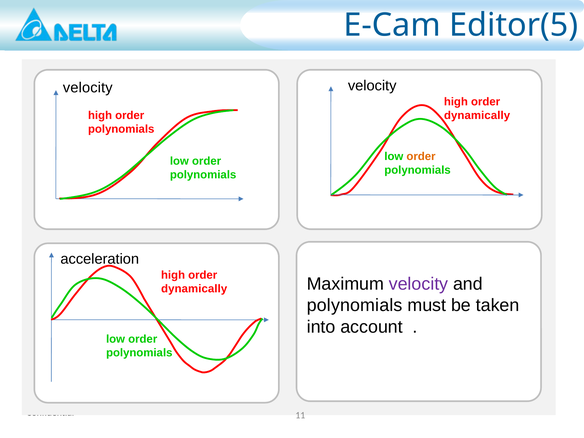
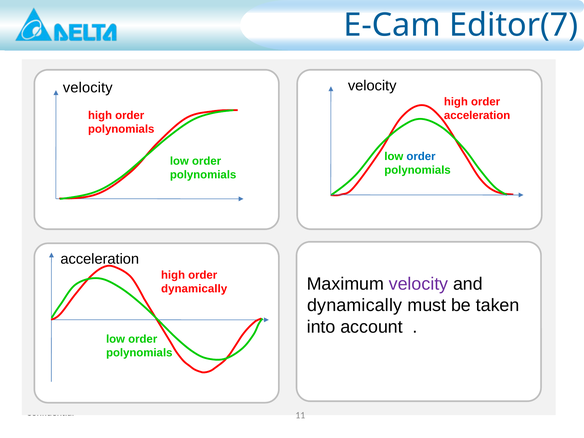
Editor(5: Editor(5 -> Editor(7 (514, 25)
dynamically: dynamically -> acceleration (477, 115)
order colour: orange -> blue (421, 156)
polynomials: polynomials -> dynamically (355, 305)
